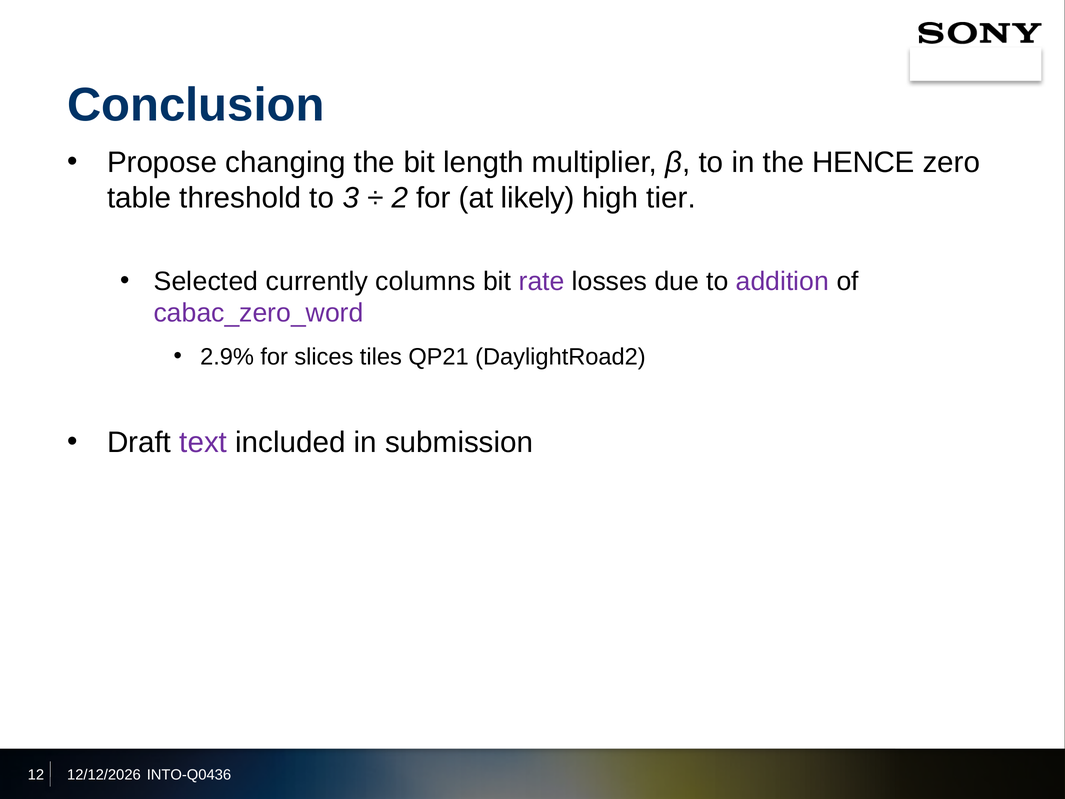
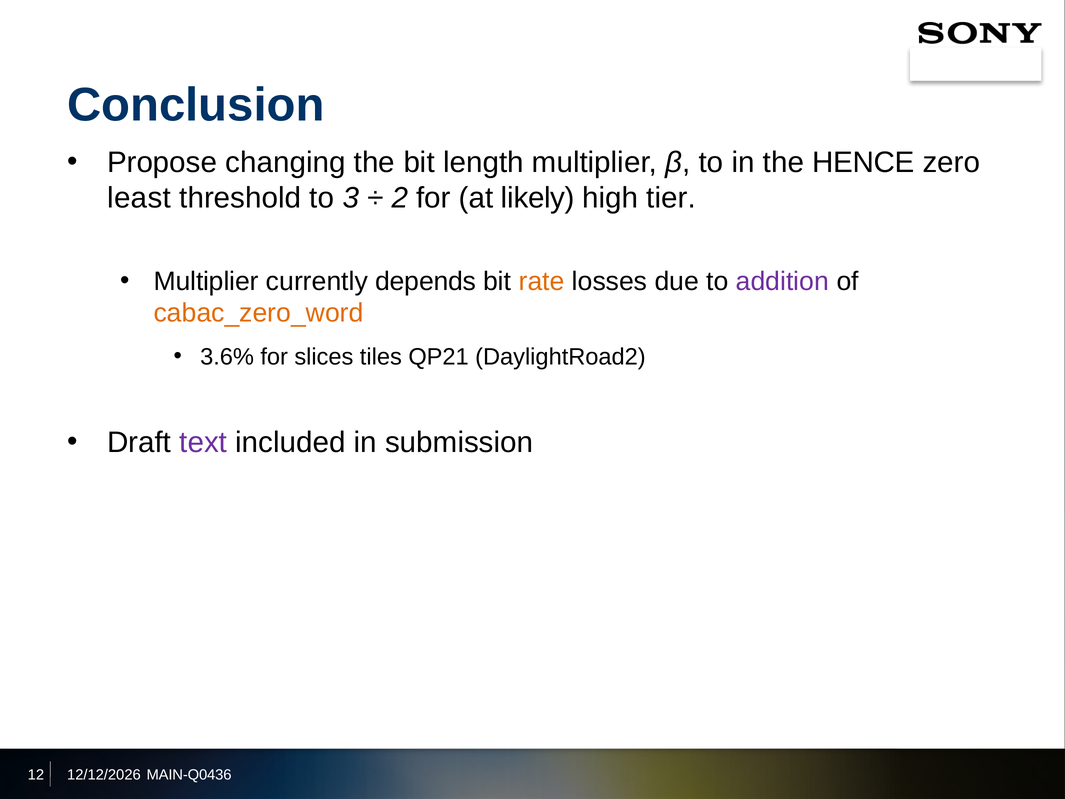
table: table -> least (139, 198)
Selected: Selected -> Multiplier (206, 281)
columns: columns -> depends (426, 281)
rate colour: purple -> orange (542, 281)
cabac_zero_word colour: purple -> orange (259, 313)
2.9%: 2.9% -> 3.6% (227, 357)
INTO-Q0436: INTO-Q0436 -> MAIN-Q0436 (189, 775)
